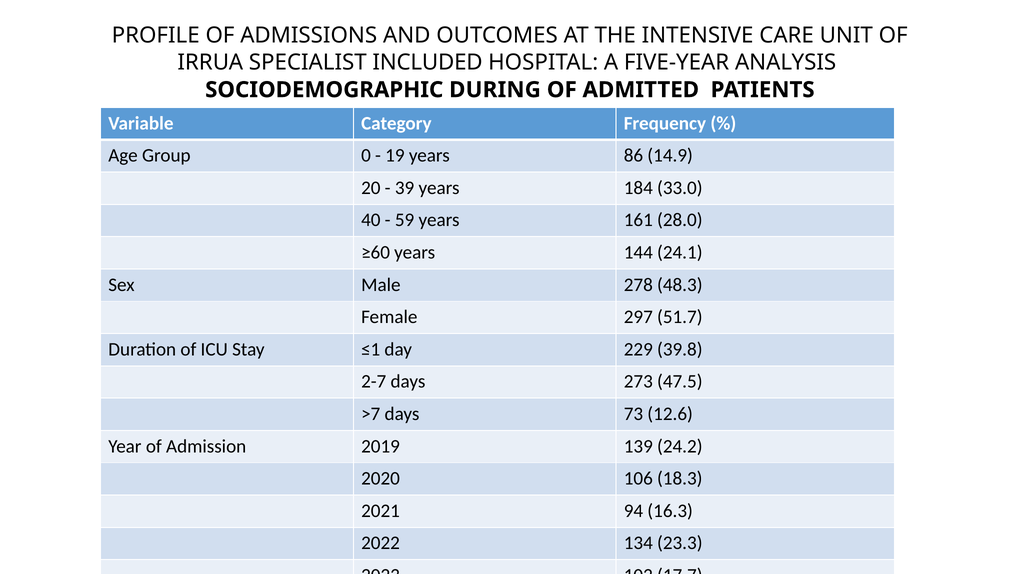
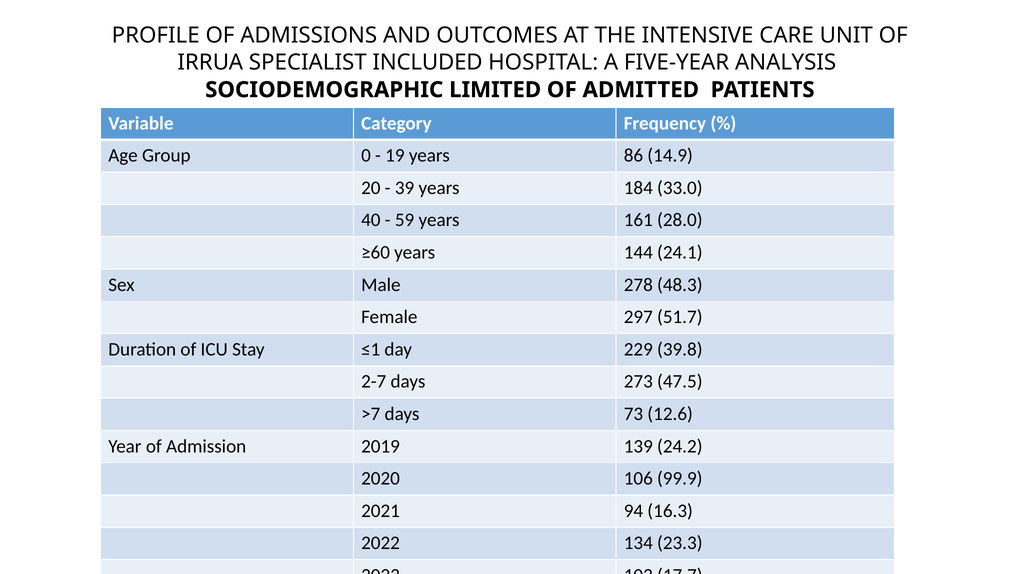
DURING: DURING -> LIMITED (495, 90)
18.3: 18.3 -> 99.9 (680, 478)
